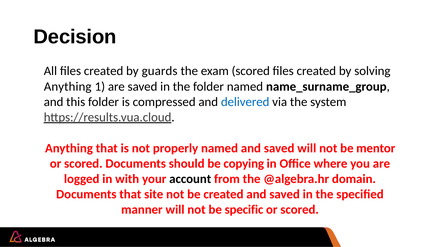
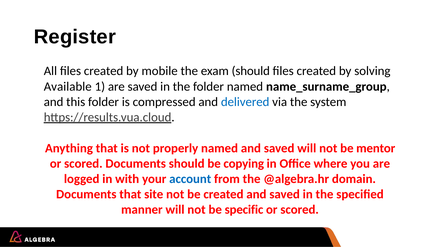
Decision: Decision -> Register (75, 37)
guards: guards -> mobile (160, 71)
exam scored: scored -> should (251, 71)
Anything: Anything -> Available (68, 87)
account colour: black -> blue (190, 179)
